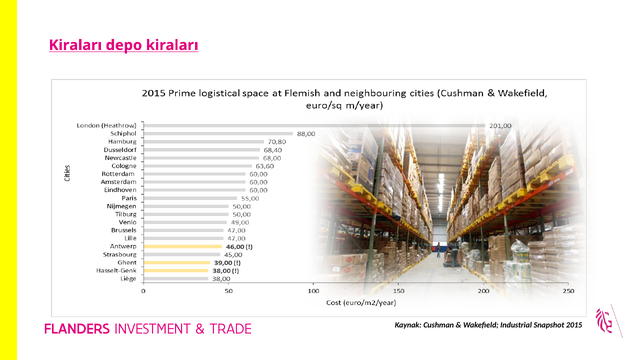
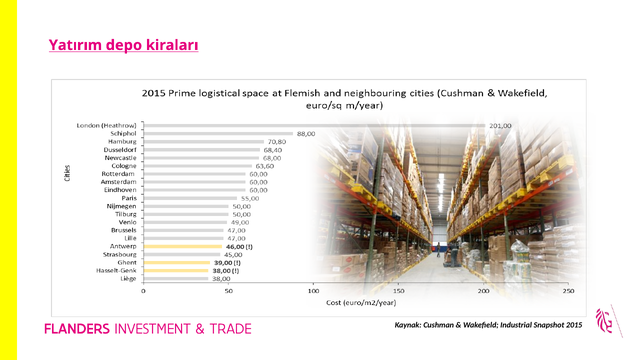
Kiraları: Kiraları -> Yatırım (75, 45)
